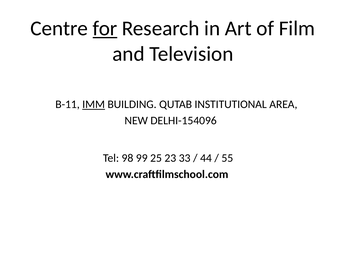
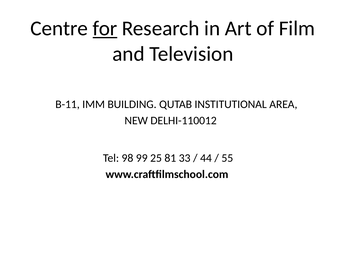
IMM underline: present -> none (94, 105)
DELHI-154096: DELHI-154096 -> DELHI-110012 (184, 121)
23: 23 -> 81 (170, 158)
